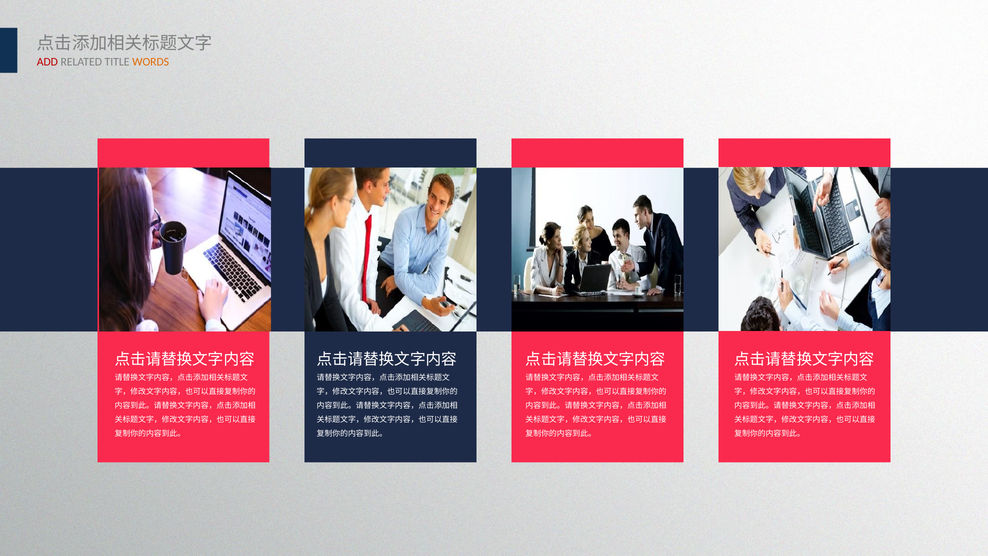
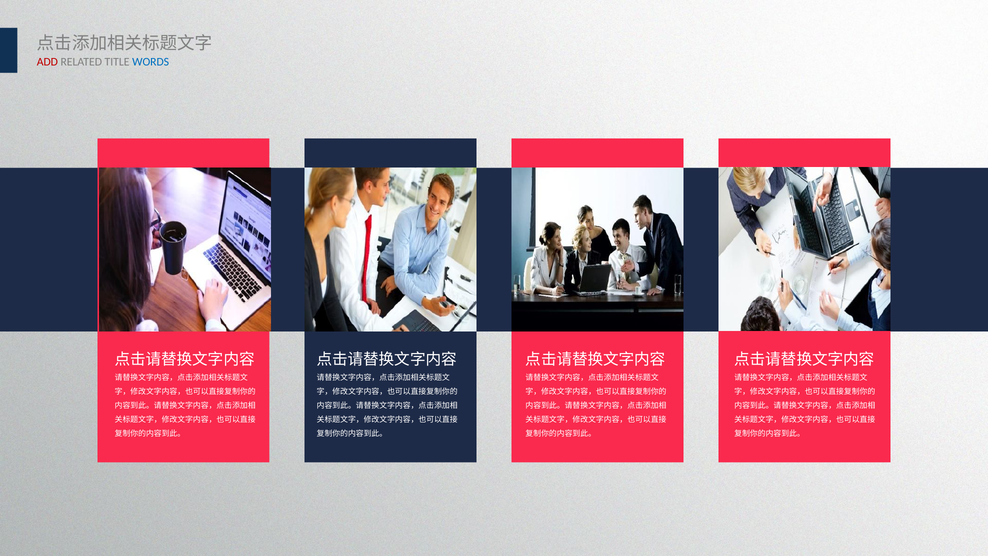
WORDS colour: orange -> blue (151, 62)
